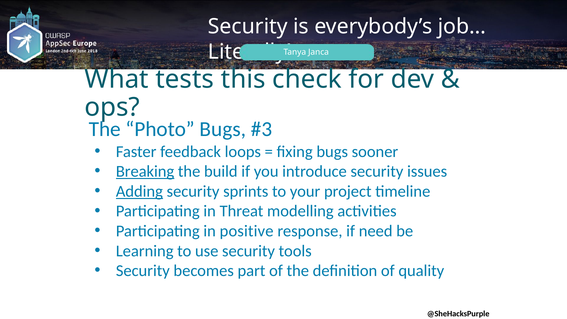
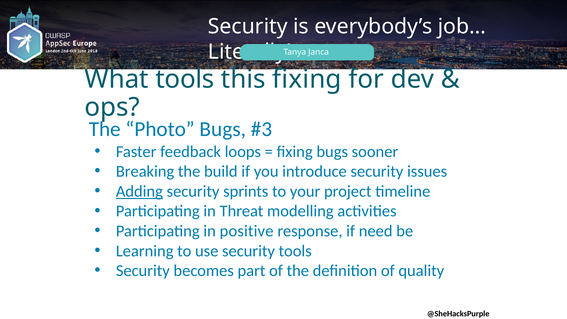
What tests: tests -> tools (185, 79)
this check: check -> fixing (307, 79)
Breaking underline: present -> none (145, 171)
